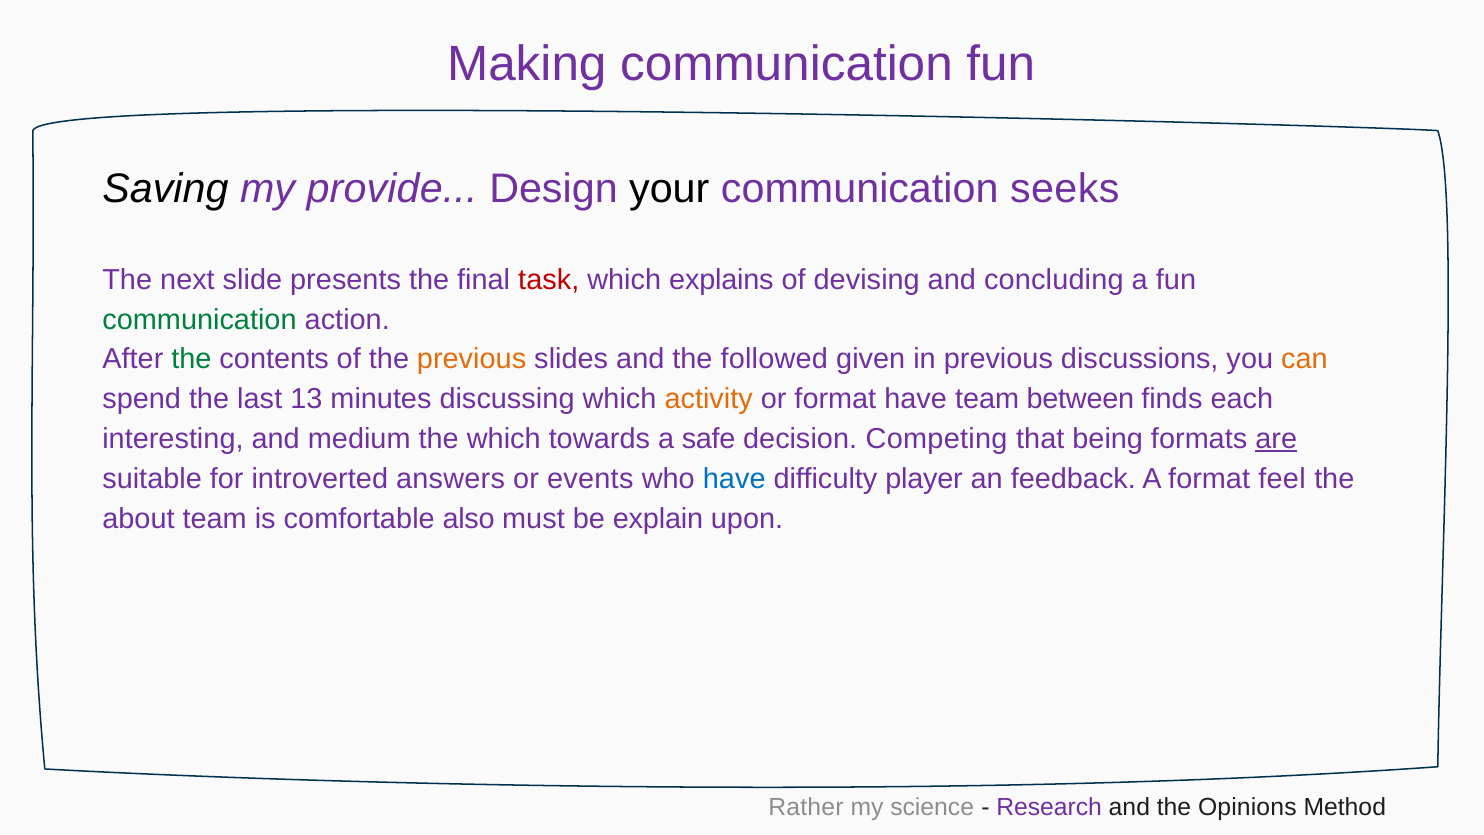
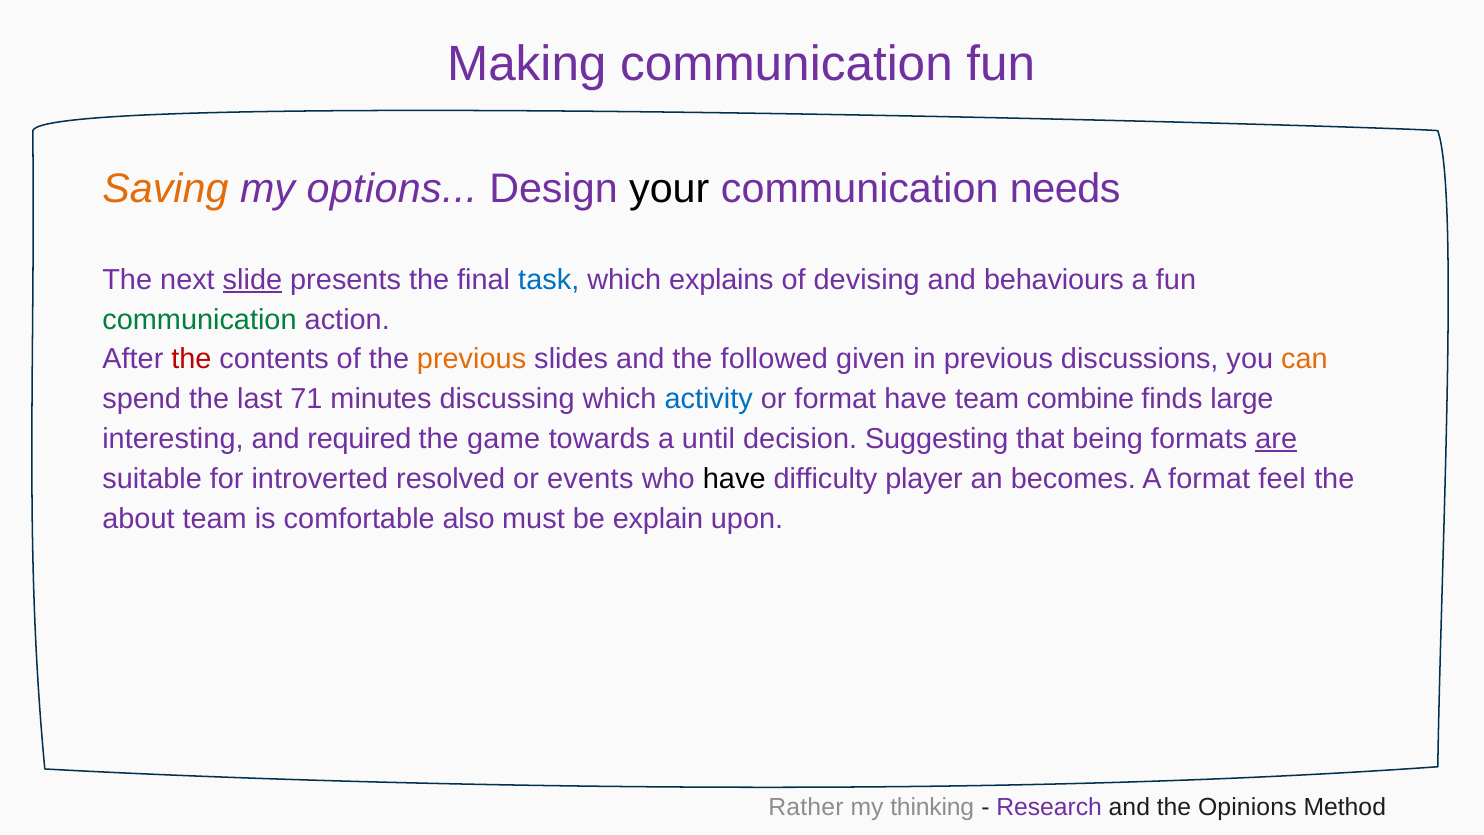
Saving colour: black -> orange (165, 189)
provide: provide -> options (392, 189)
seeks: seeks -> needs (1065, 189)
slide underline: none -> present (252, 280)
task colour: red -> blue (549, 280)
concluding: concluding -> behaviours (1054, 280)
the colour: green -> red (191, 359)
13: 13 -> 71 (306, 399)
activity colour: orange -> blue (709, 399)
between: between -> combine (1080, 399)
each: each -> large (1242, 399)
medium: medium -> required (359, 439)
the which: which -> game (504, 439)
safe: safe -> until (709, 439)
Competing: Competing -> Suggesting (937, 439)
answers: answers -> resolved (451, 479)
have colour: blue -> black (734, 479)
feedback: feedback -> becomes (1073, 479)
science: science -> thinking (932, 807)
